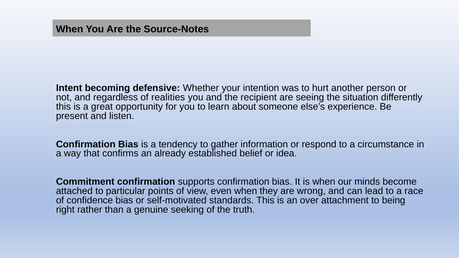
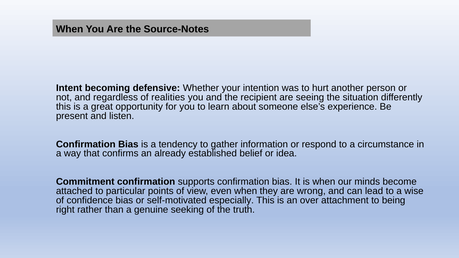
race: race -> wise (414, 191)
standards: standards -> especially (232, 200)
